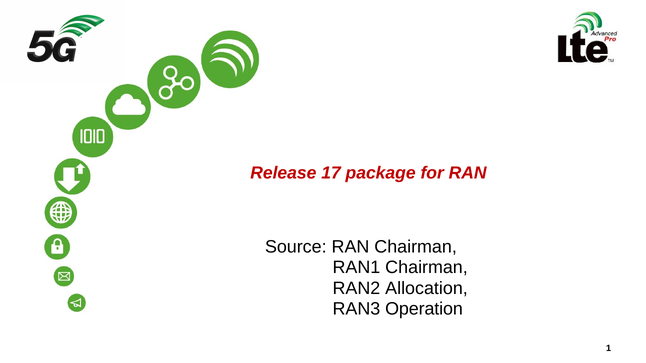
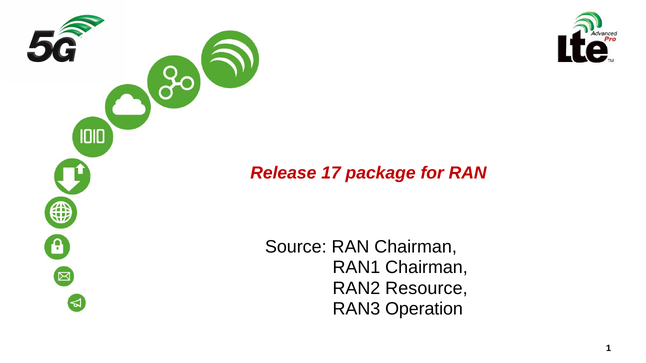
Allocation: Allocation -> Resource (426, 288)
